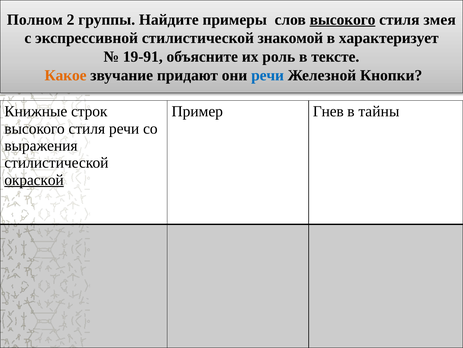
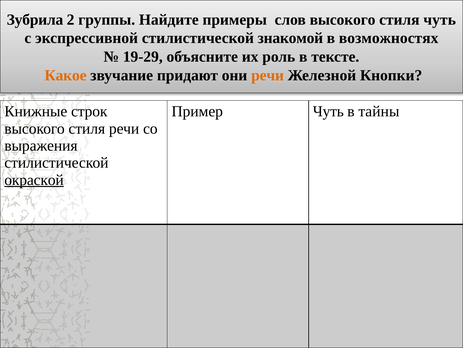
Полном: Полном -> Зубрила (35, 20)
высокого underline: present -> none (343, 20)
стиля змея: змея -> чуть (440, 20)
характеризует: характеризует -> возможностях (389, 38)
19-91: 19-91 -> 19-29 (143, 57)
речи colour: blue -> orange (268, 75)
Пример Гнев: Гнев -> Чуть (328, 111)
